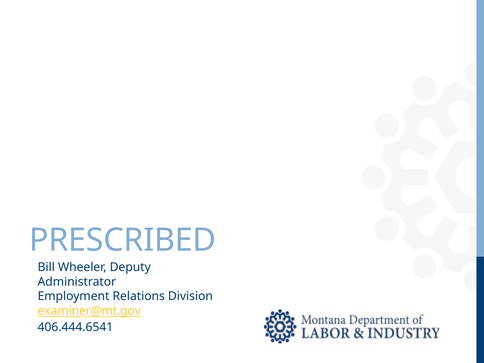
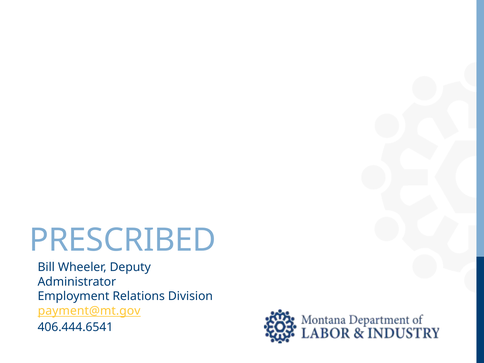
examiner@mt.gov: examiner@mt.gov -> payment@mt.gov (89, 311)
